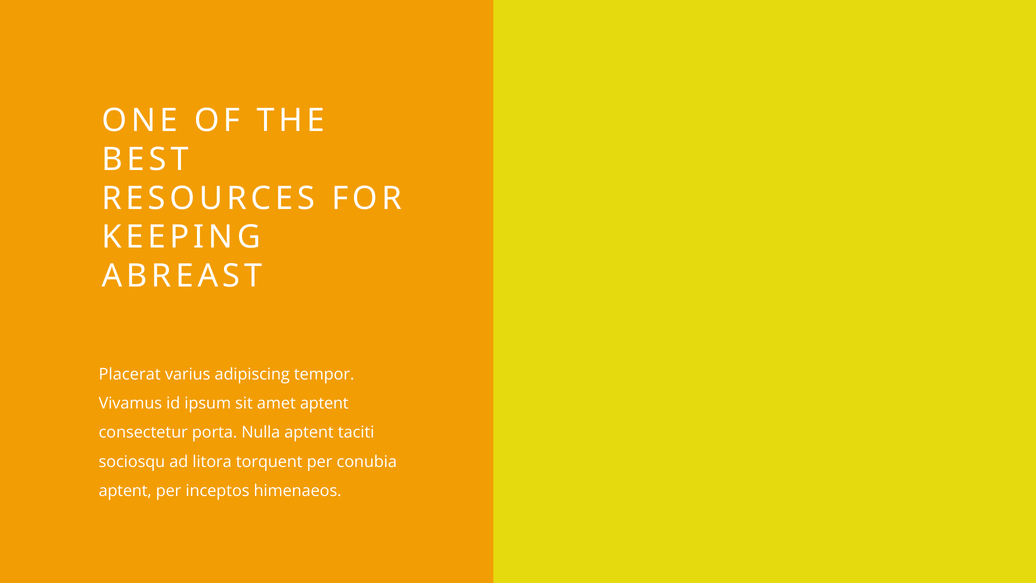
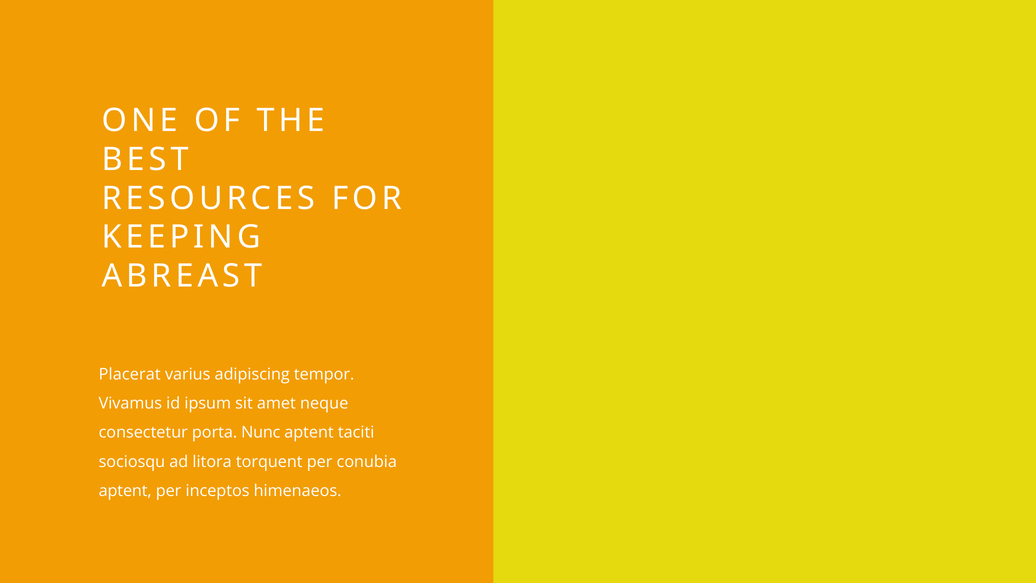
amet aptent: aptent -> neque (324, 403)
Nulla: Nulla -> Nunc (261, 432)
